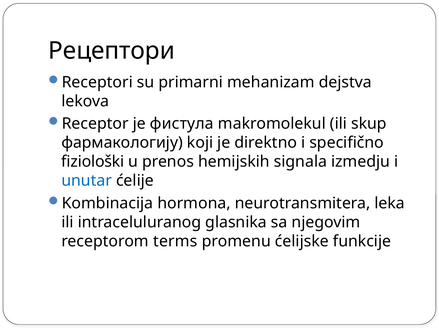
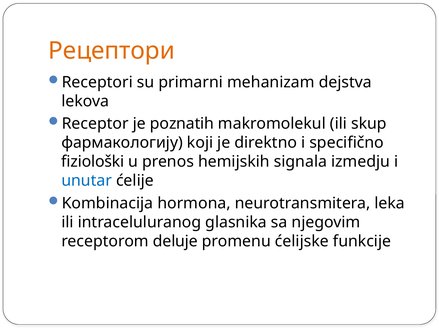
Рецептори colour: black -> orange (112, 51)
фистула: фистула -> poznatih (182, 124)
terms: terms -> deluje (175, 241)
